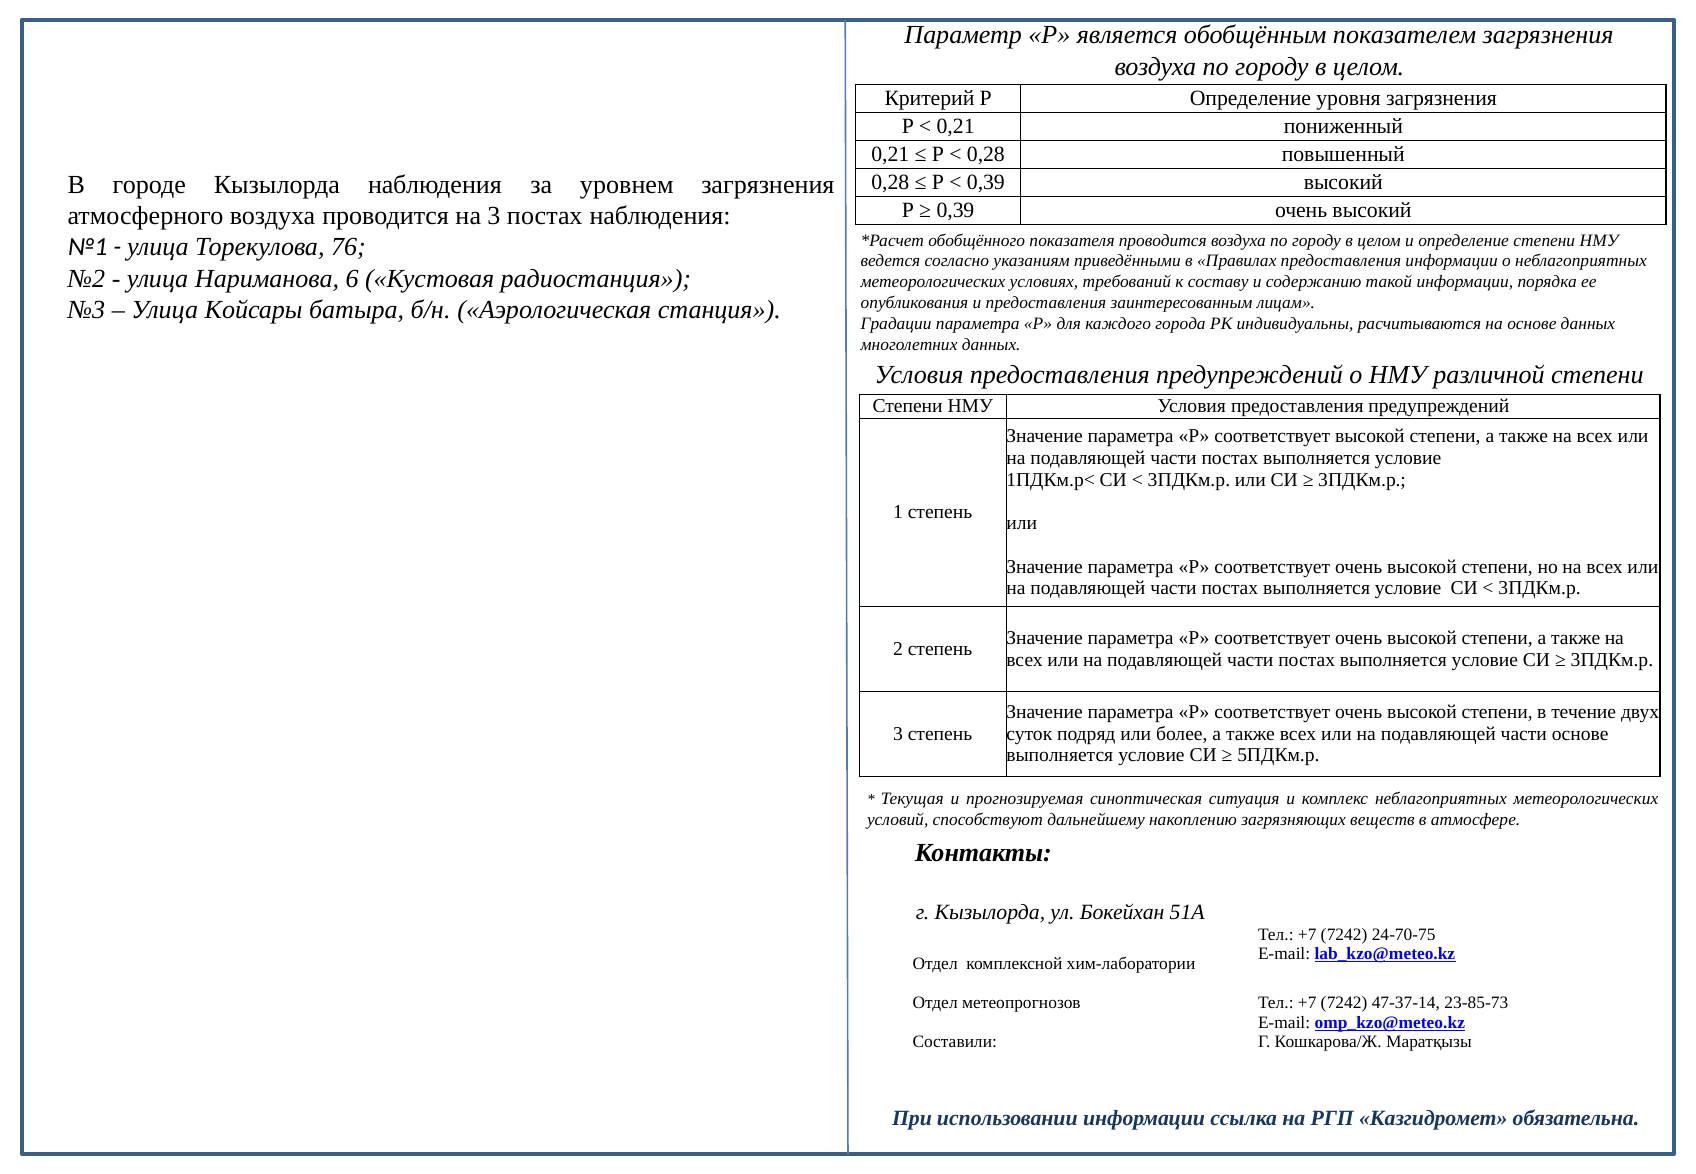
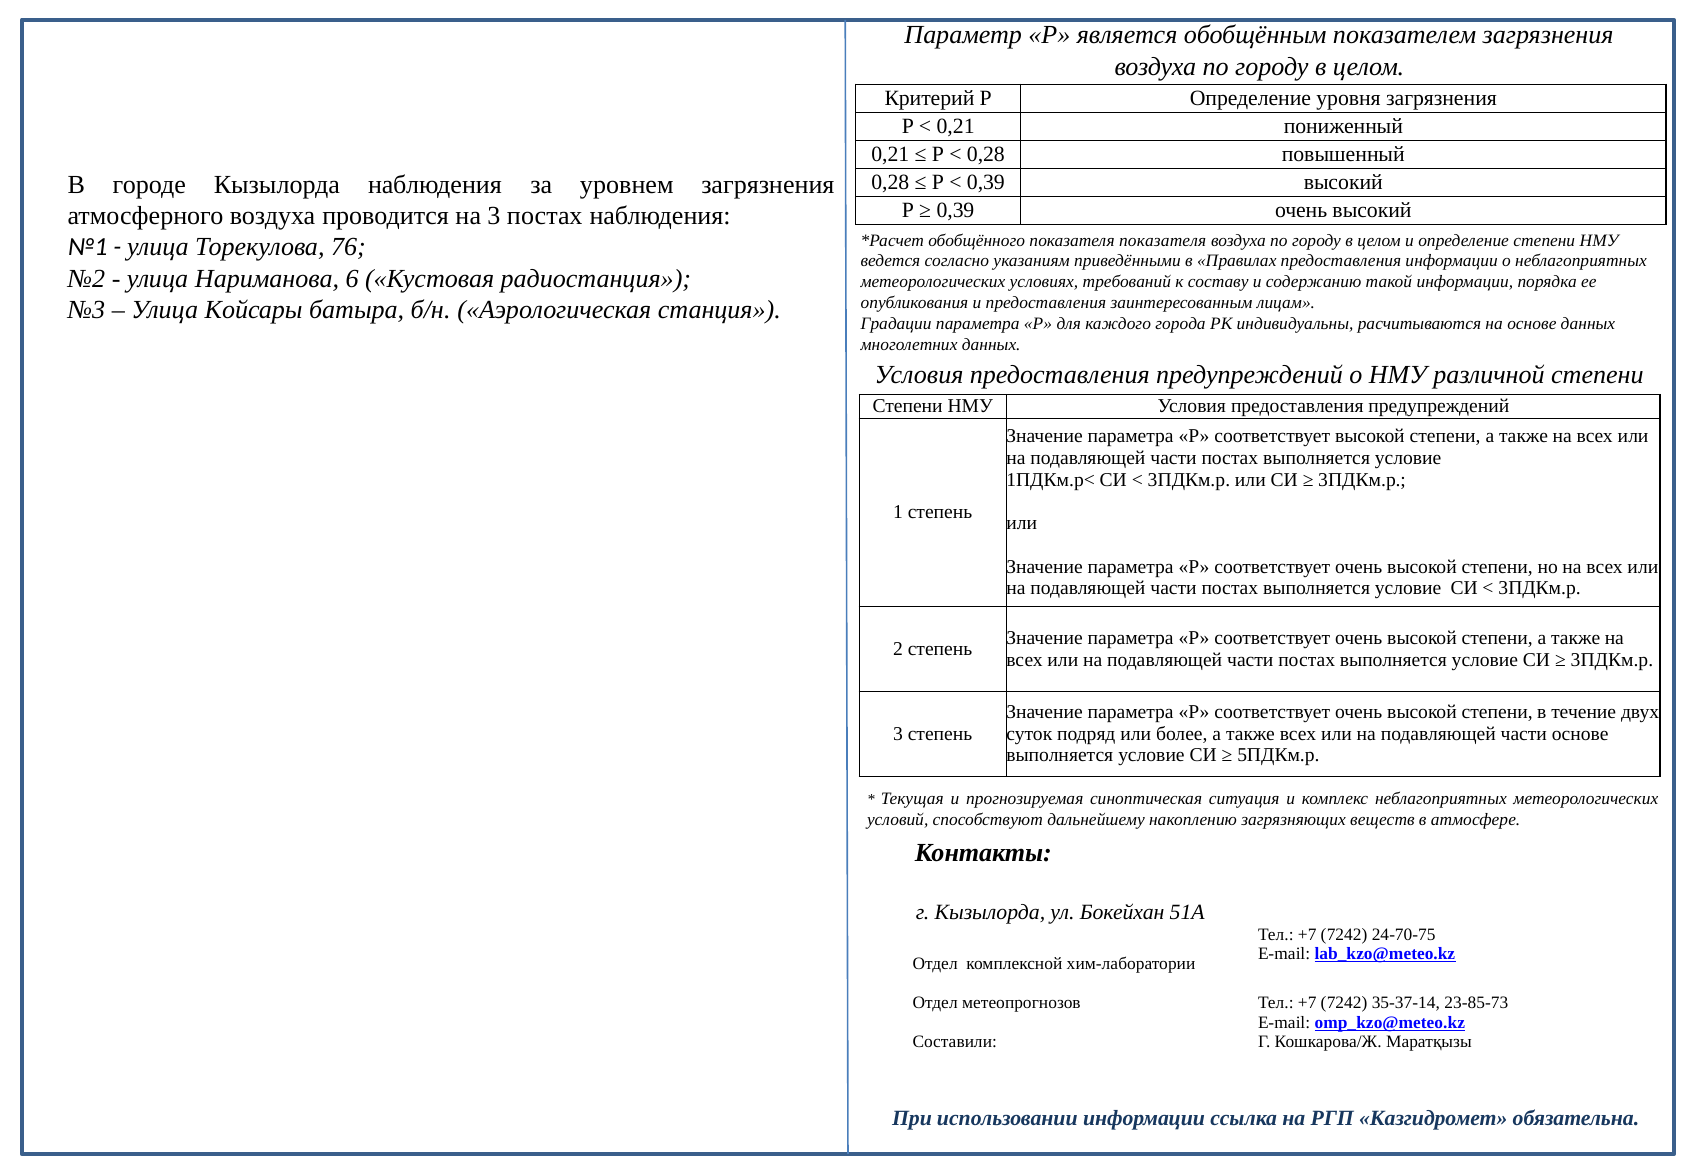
показателя проводится: проводится -> показателя (1163, 240)
47-37-14: 47-37-14 -> 35-37-14 (1406, 1003)
